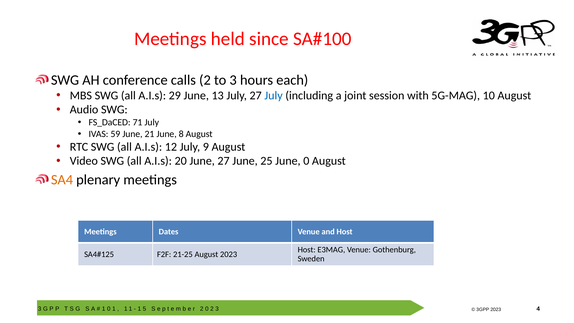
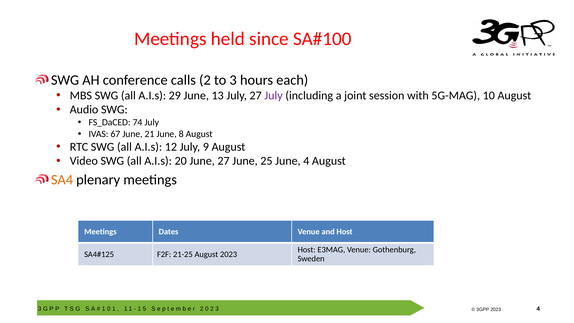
July colour: blue -> purple (274, 95)
71: 71 -> 74 (138, 122)
59: 59 -> 67 (115, 134)
0: 0 -> 4 (306, 161)
